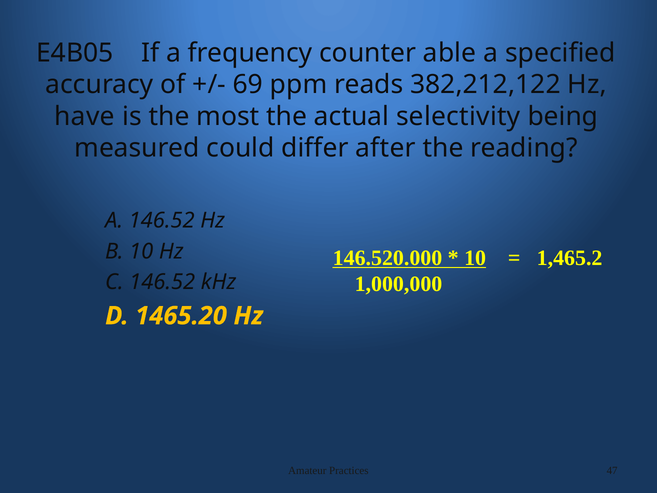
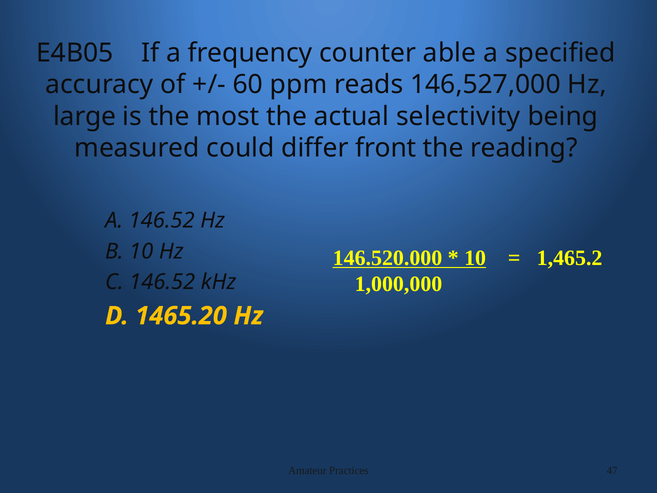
69: 69 -> 60 (248, 85)
382,212,122: 382,212,122 -> 146,527,000 (485, 85)
have: have -> large (85, 116)
after: after -> front (386, 148)
